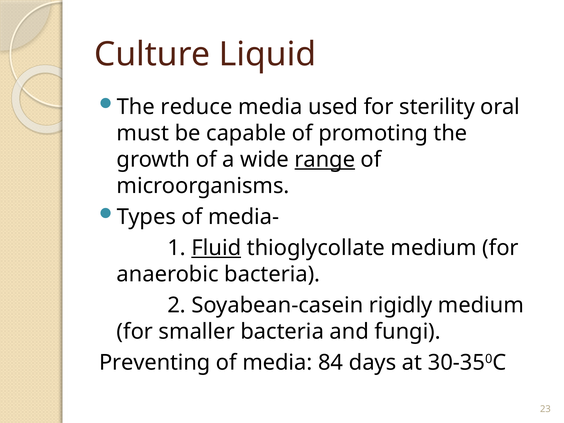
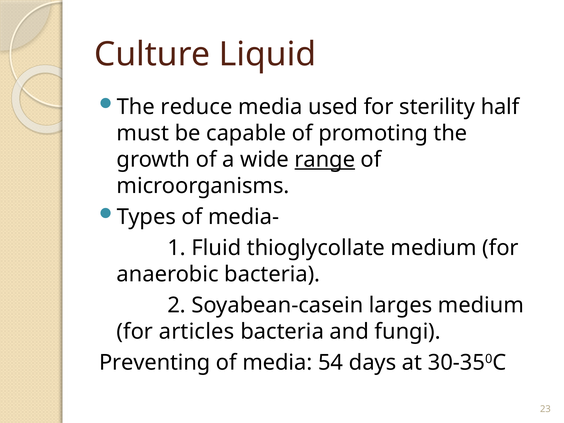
oral: oral -> half (500, 107)
Fluid underline: present -> none (216, 248)
rigidly: rigidly -> larges (401, 305)
smaller: smaller -> articles (197, 332)
84: 84 -> 54 (331, 363)
